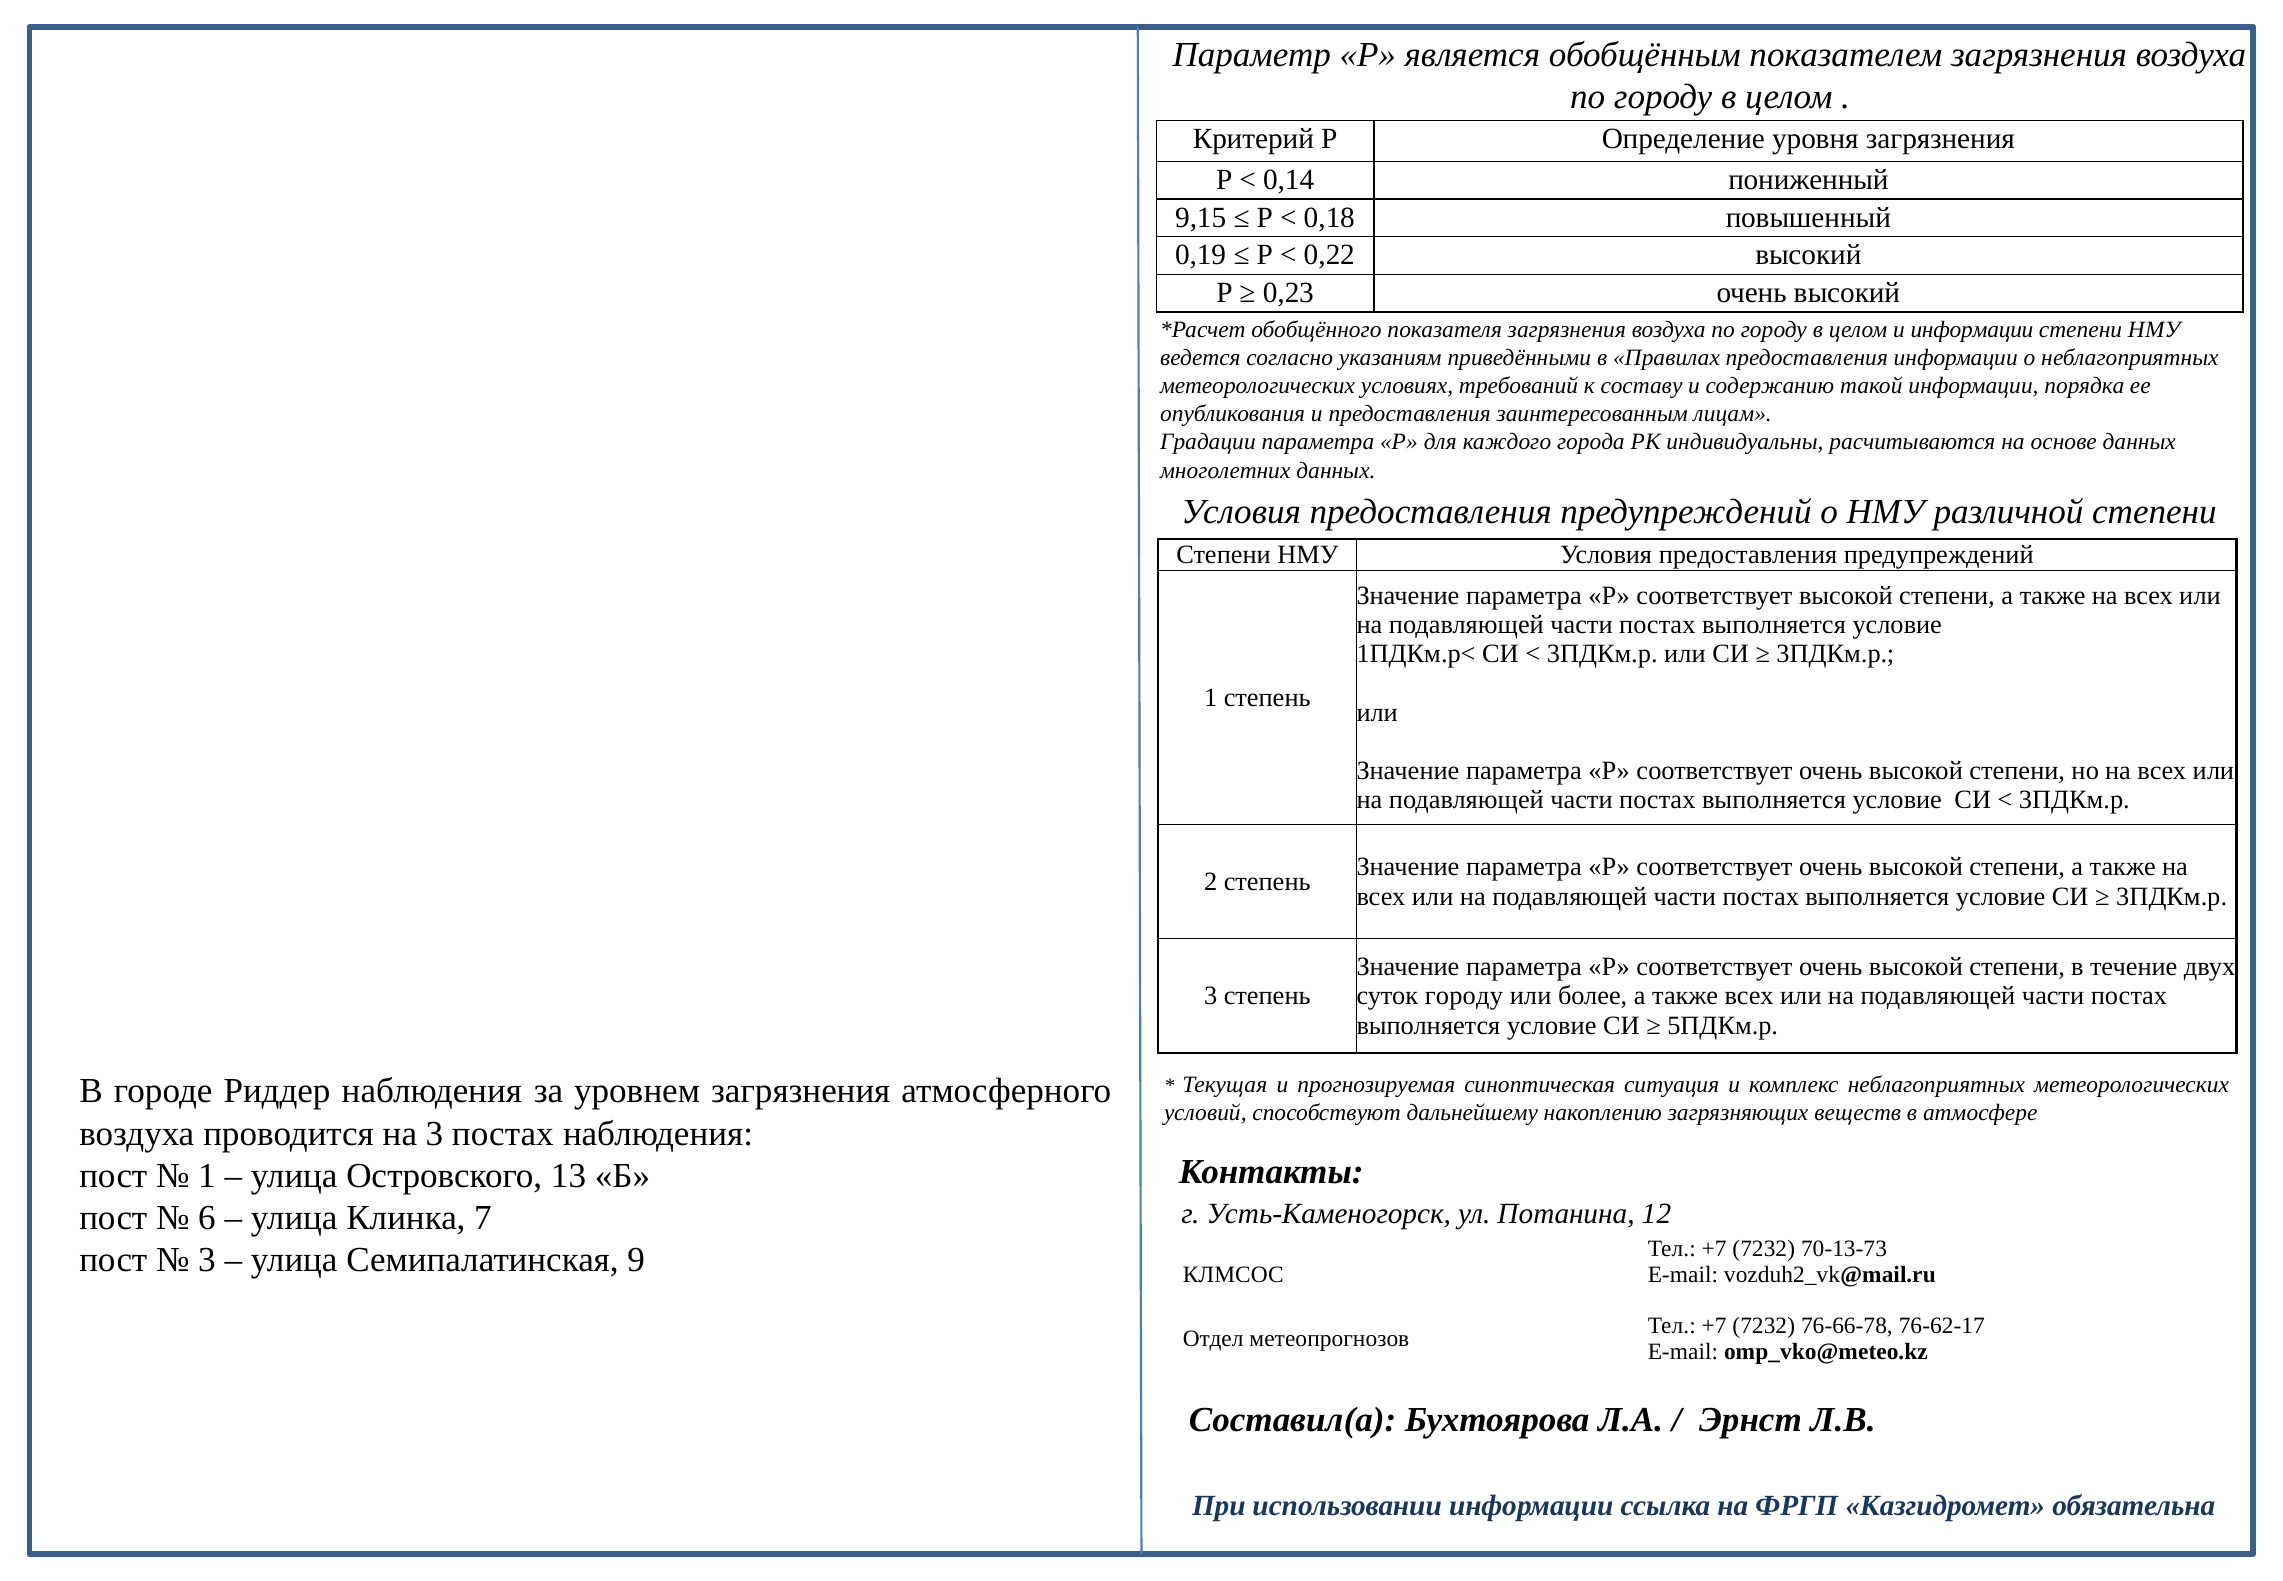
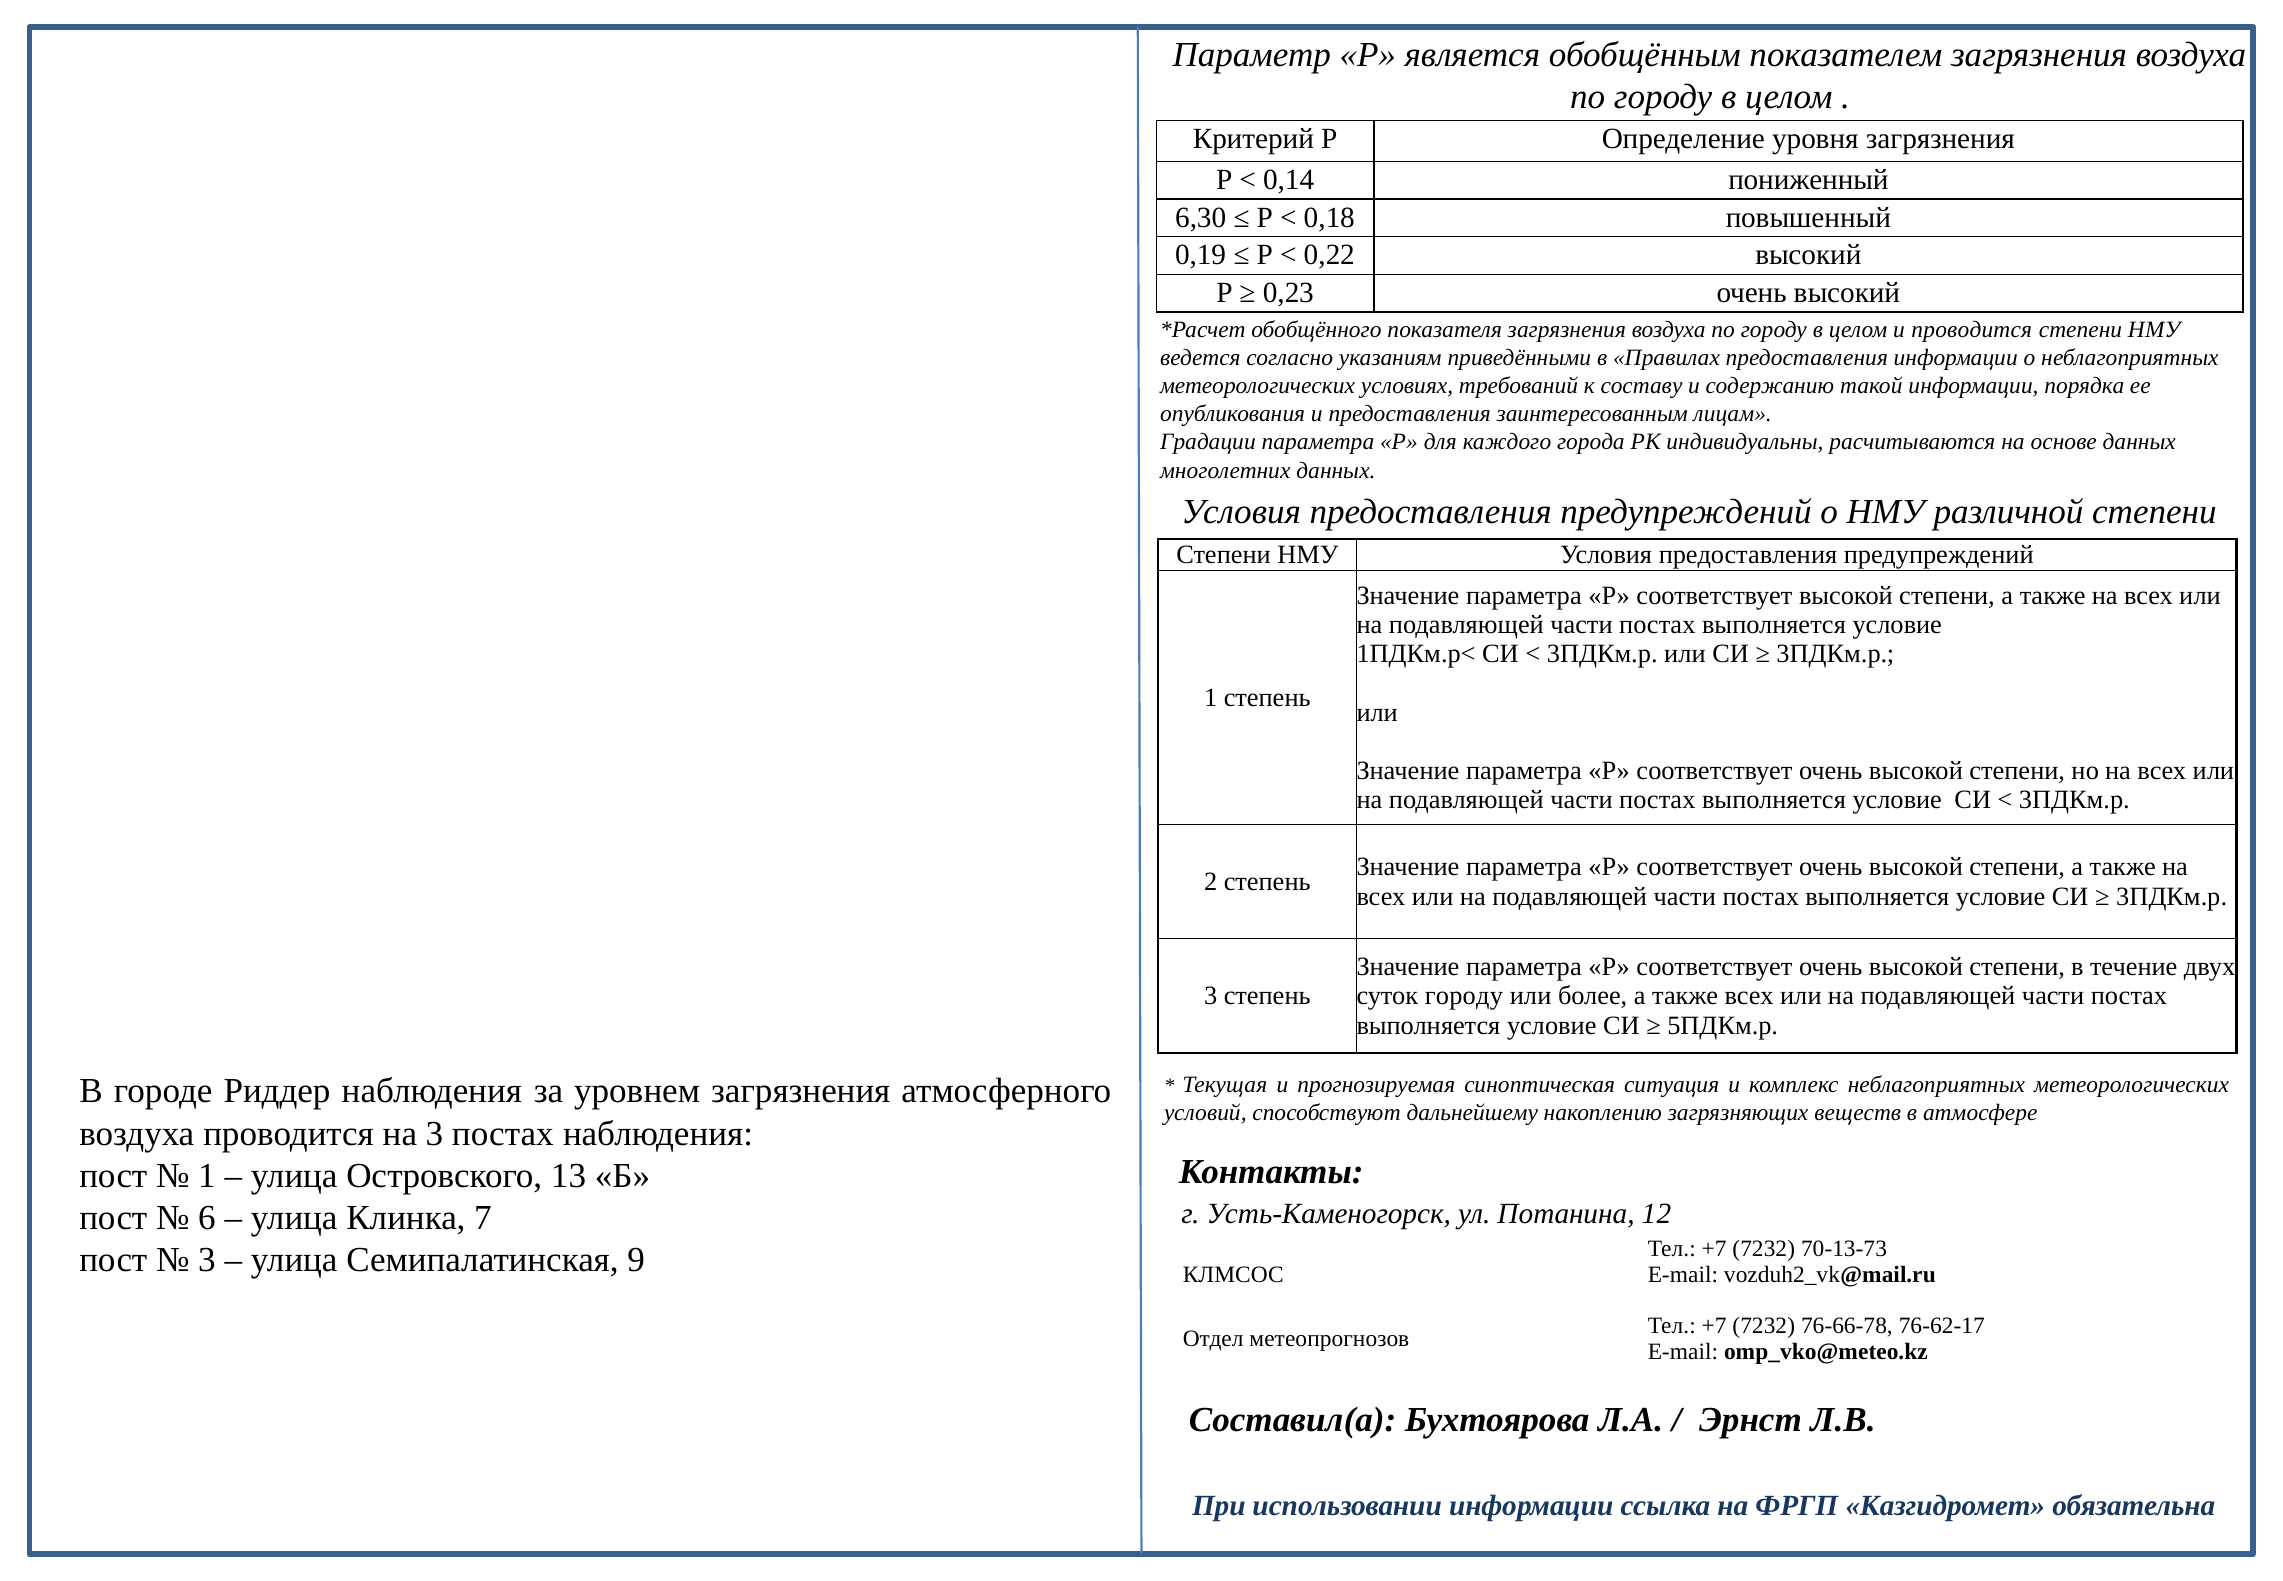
9,15: 9,15 -> 6,30 (1201, 217)
и информации: информации -> проводится (1972, 330)
